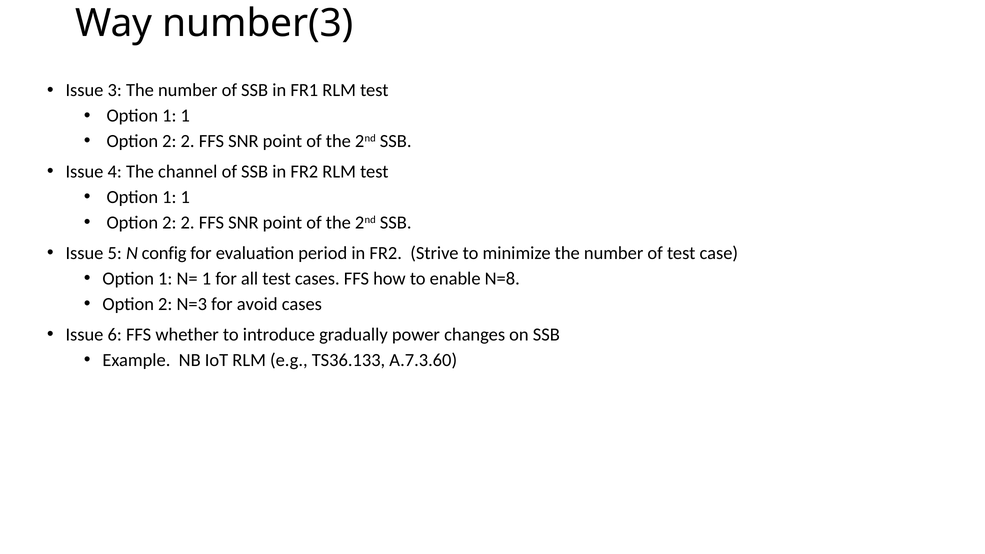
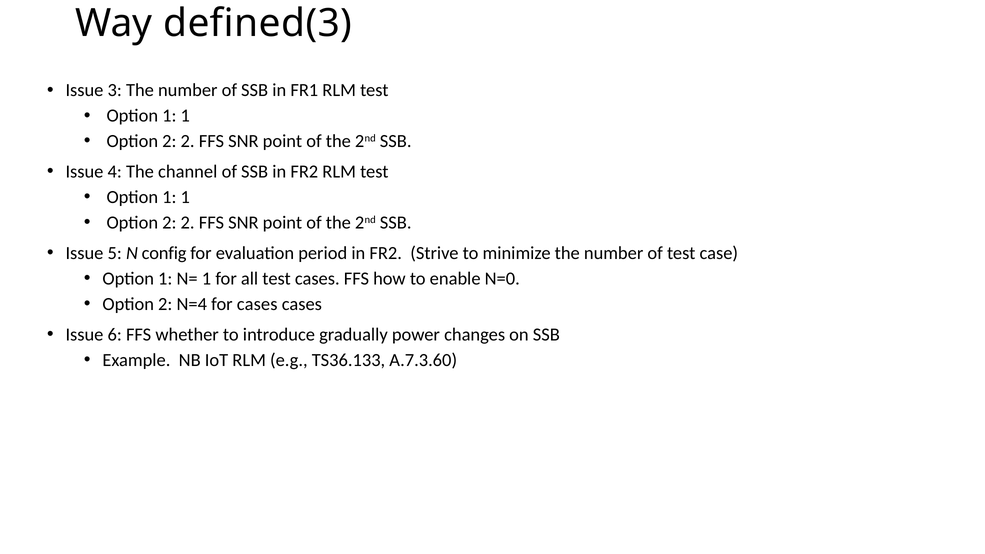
number(3: number(3 -> defined(3 (258, 23)
N=8: N=8 -> N=0 (502, 279)
N=3: N=3 -> N=4 (192, 304)
for avoid: avoid -> cases (257, 304)
